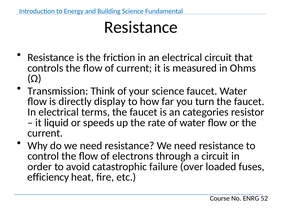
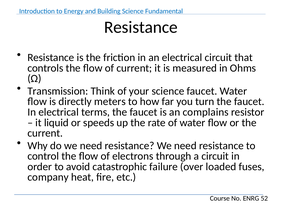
display: display -> meters (110, 102)
categories: categories -> complains (206, 112)
efficiency: efficiency -> company (48, 178)
